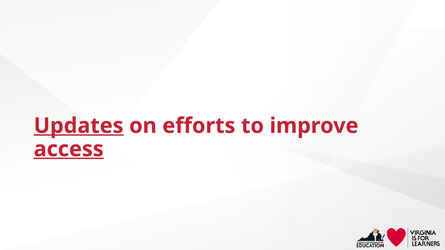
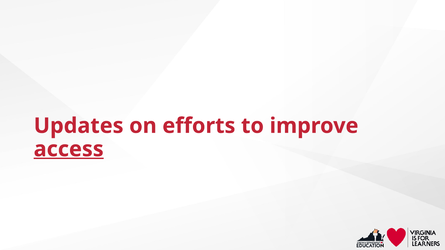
Updates underline: present -> none (79, 126)
